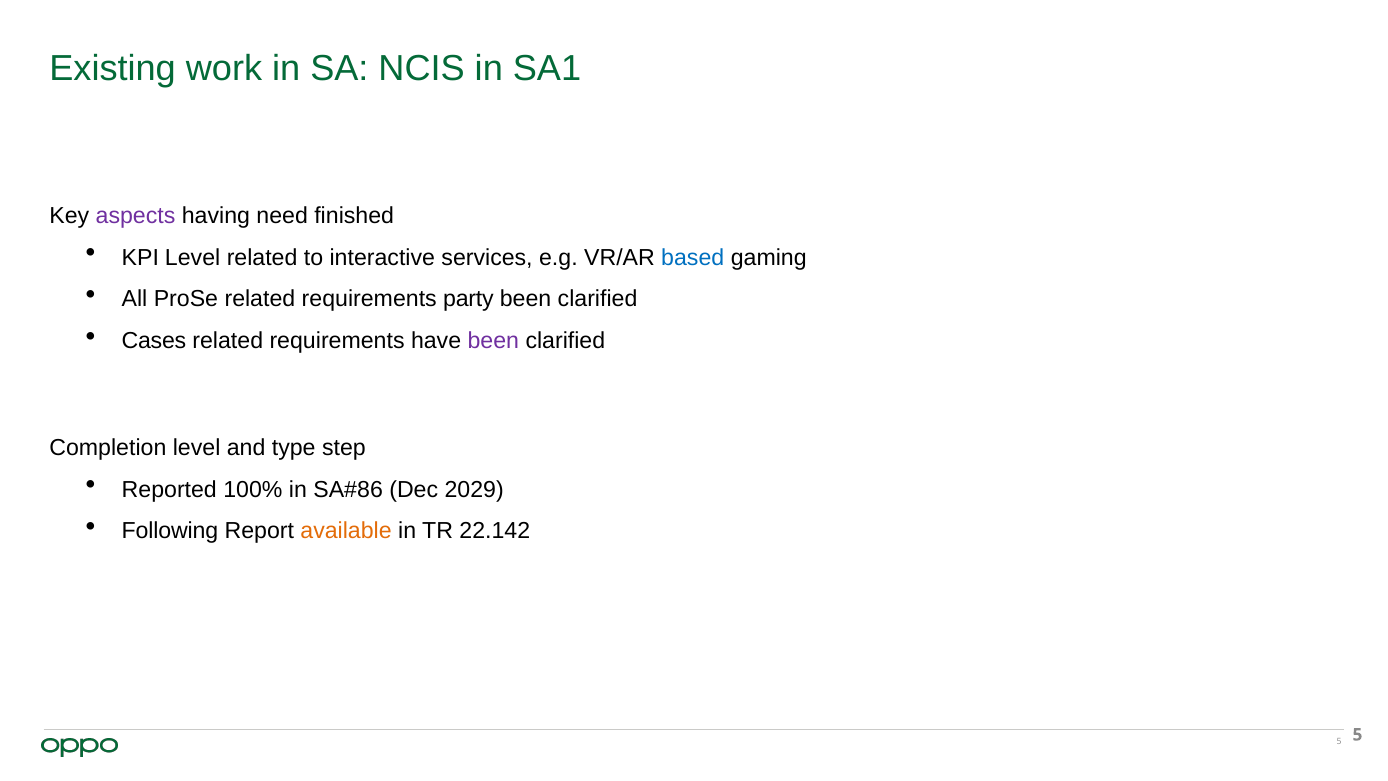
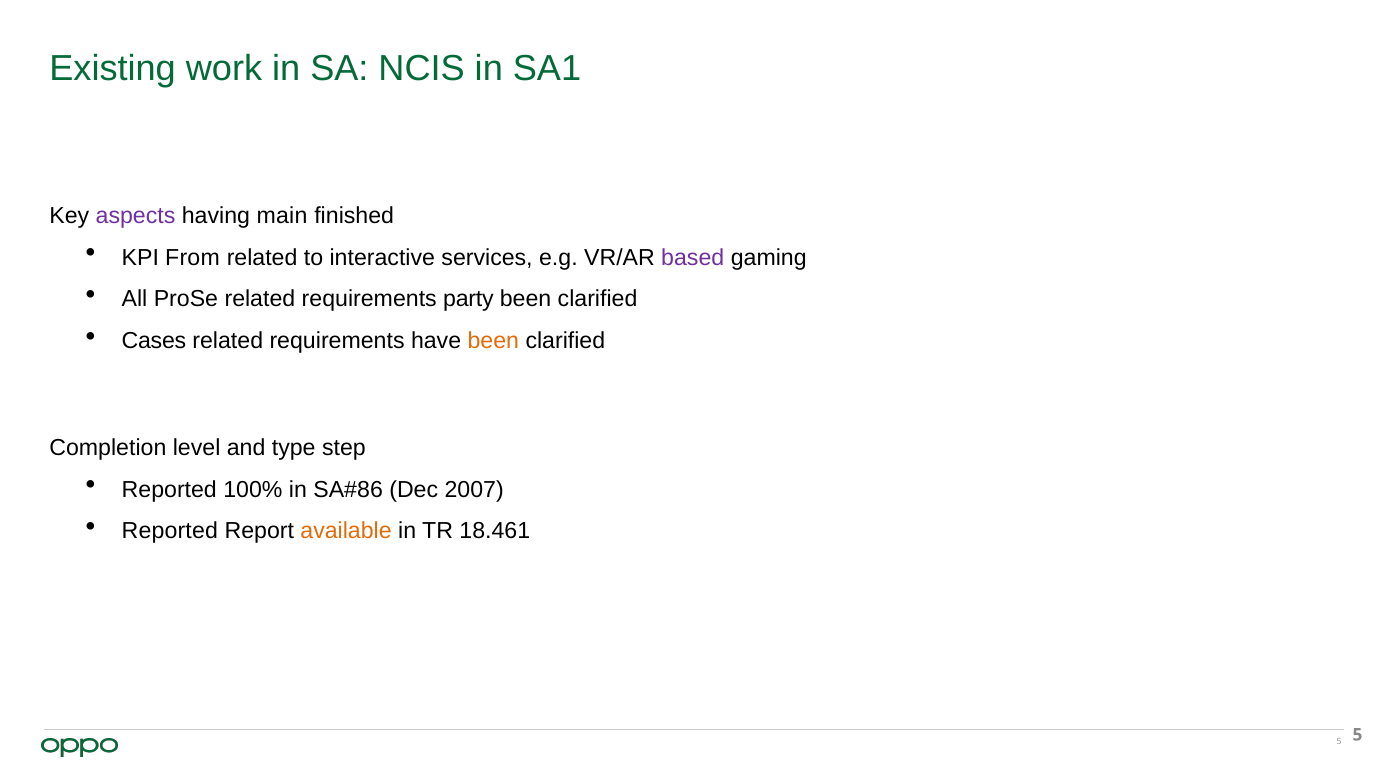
need: need -> main (282, 216)
KPI Level: Level -> From (193, 257)
based colour: blue -> purple (693, 257)
been colour: purple -> orange (493, 341)
2029: 2029 -> 2007 (474, 489)
Following: Following -> Reported (170, 531)
22.142: 22.142 -> 18.461 (495, 531)
